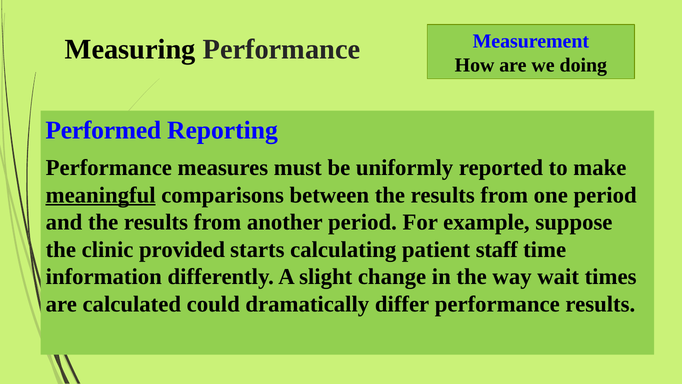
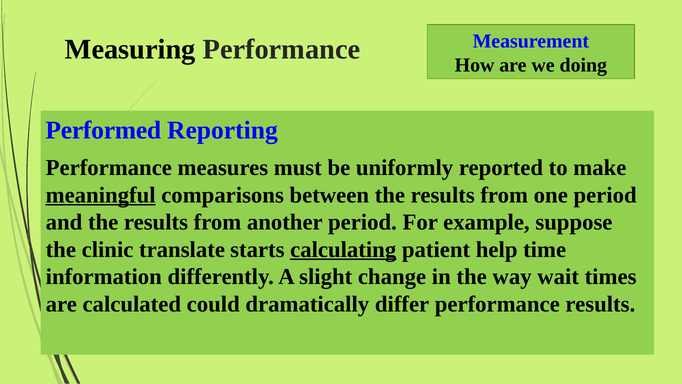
provided: provided -> translate (182, 249)
calculating underline: none -> present (343, 249)
staff: staff -> help (497, 249)
